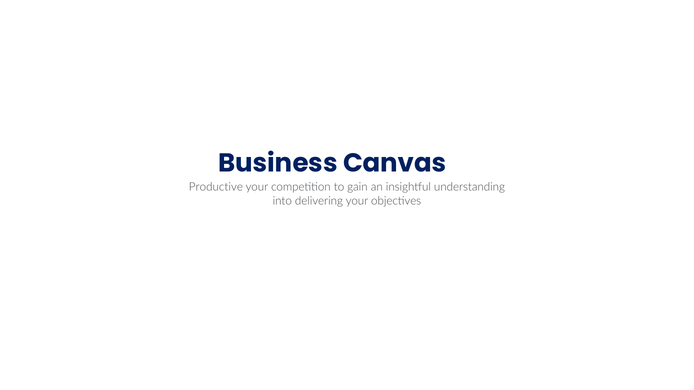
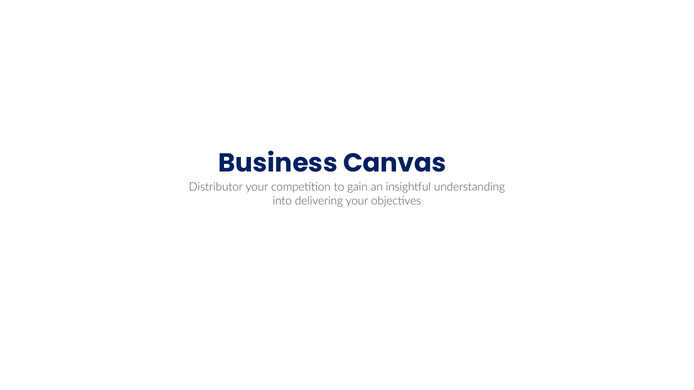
Productive: Productive -> Distributor (216, 187)
